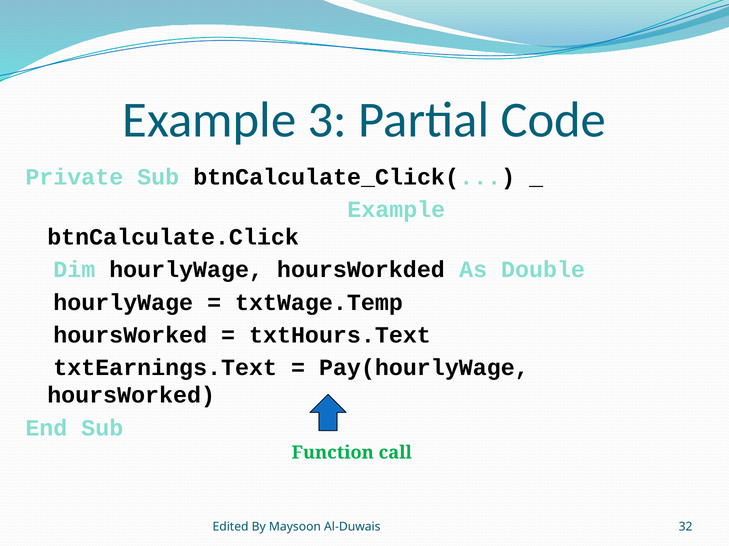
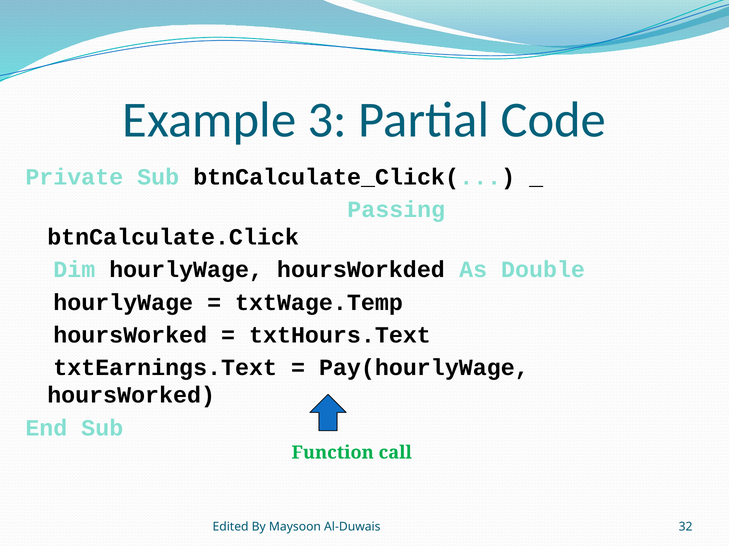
Example: Example -> Passing (396, 210)
